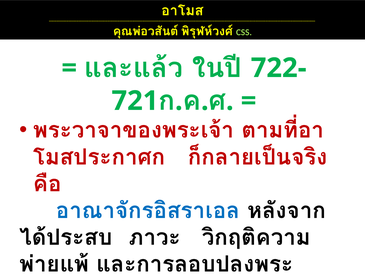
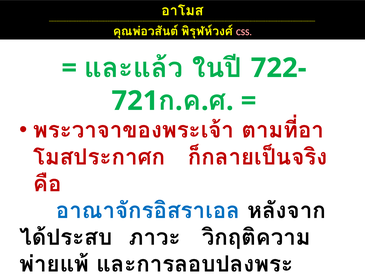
CSS colour: light green -> pink (244, 32)
